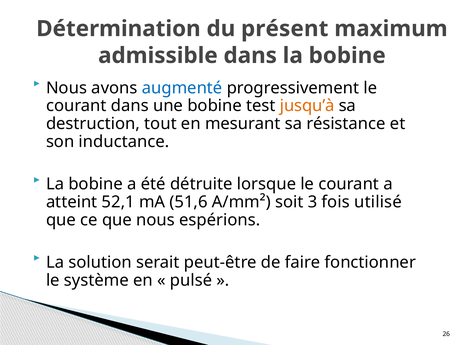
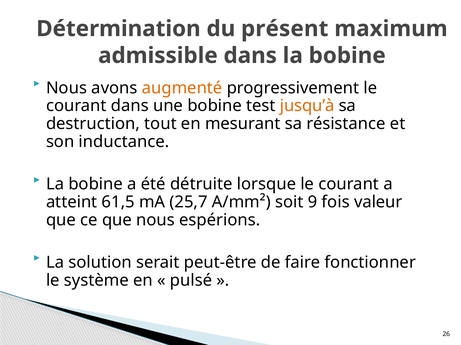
augmenté colour: blue -> orange (182, 88)
52,1: 52,1 -> 61,5 (118, 202)
51,6: 51,6 -> 25,7 (189, 202)
3: 3 -> 9 (313, 202)
utilisé: utilisé -> valeur (378, 202)
